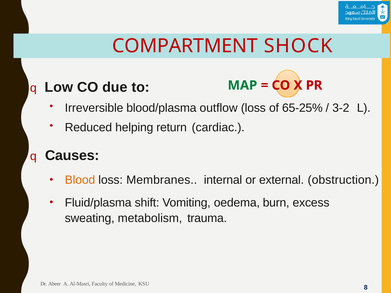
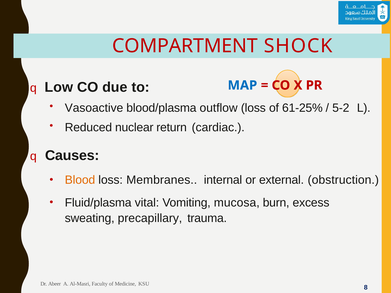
MAP colour: green -> blue (242, 85)
Irreversible: Irreversible -> Vasoactive (94, 108)
65-25%: 65-25% -> 61-25% (302, 108)
3-2: 3-2 -> 5-2 (341, 108)
helping: helping -> nuclear (134, 128)
shift: shift -> vital (147, 203)
oedema: oedema -> mucosa (237, 203)
metabolism: metabolism -> precapillary (150, 218)
